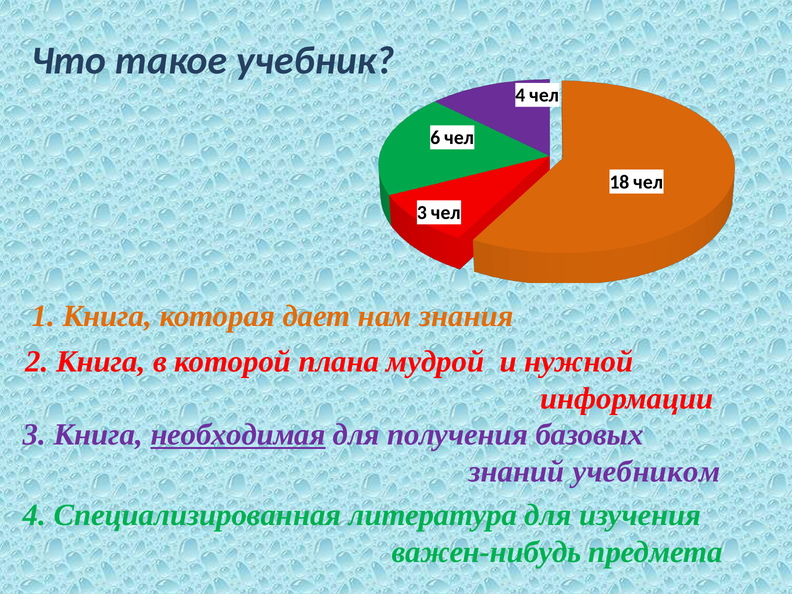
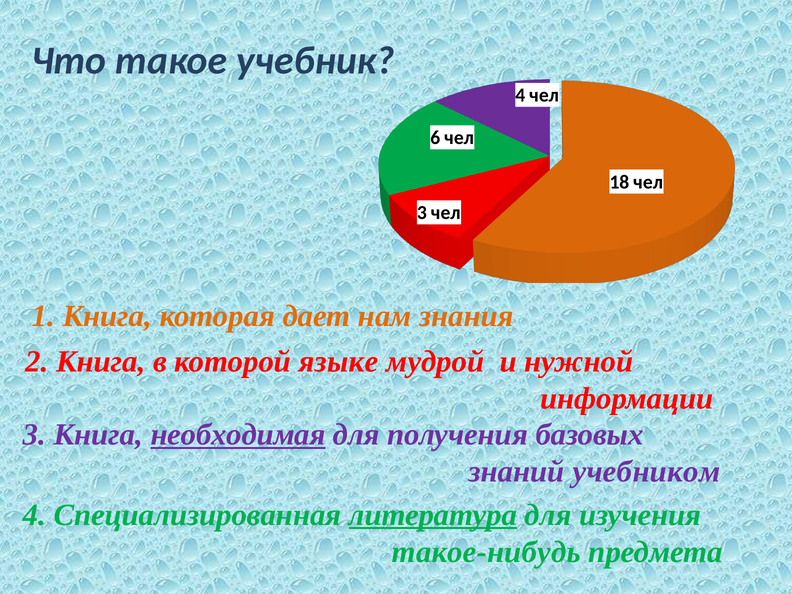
плана: плана -> языке (339, 361)
литература underline: none -> present (433, 515)
важен-нибудь: важен-нибудь -> такое-нибудь (486, 552)
